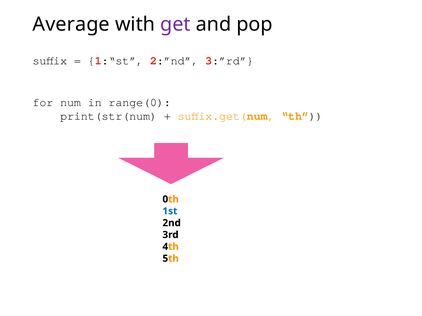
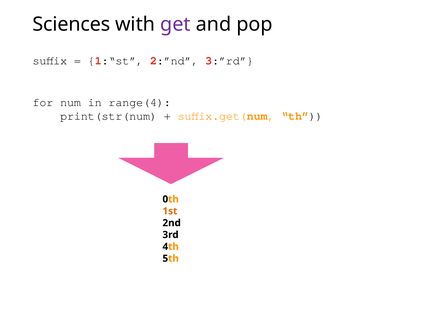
Average: Average -> Sciences (71, 24)
range(0: range(0 -> range(4 (140, 102)
1st colour: blue -> orange (170, 211)
